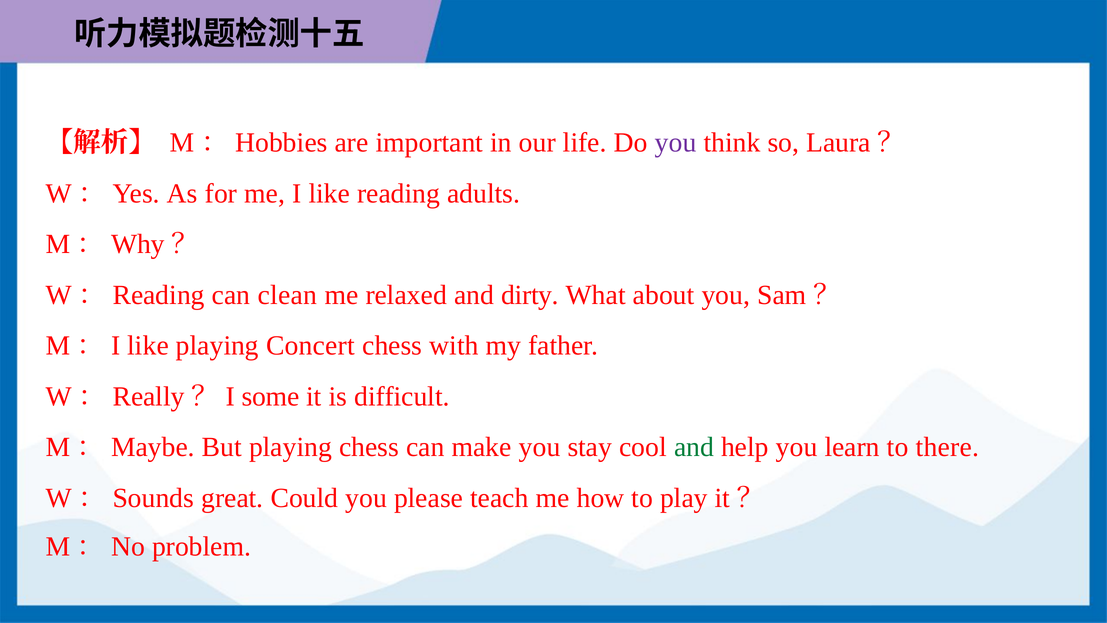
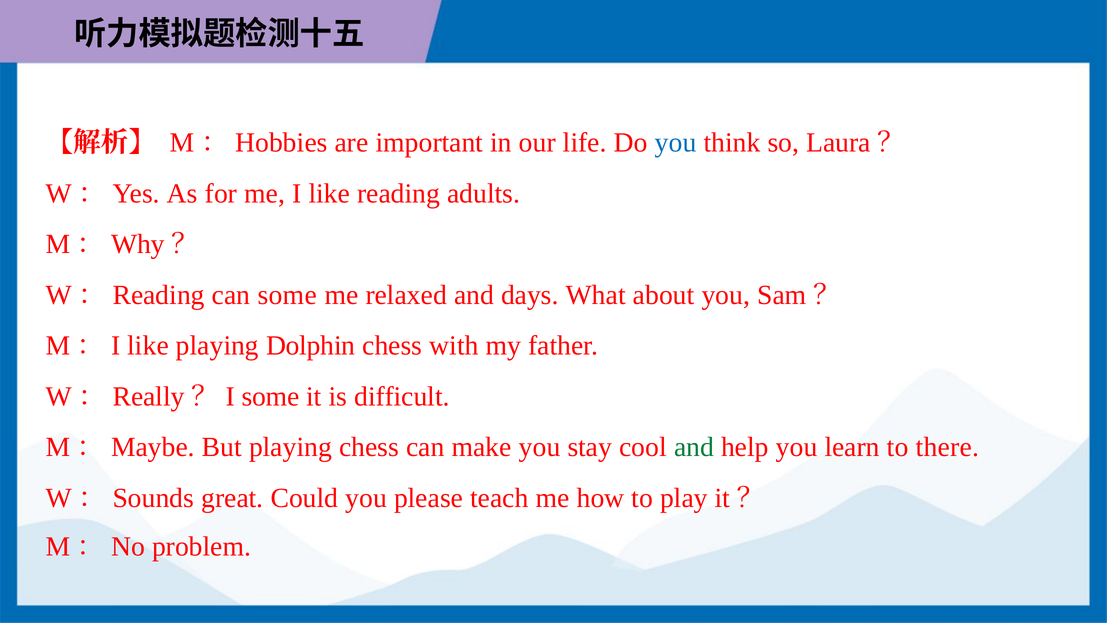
you colour: purple -> blue (676, 143)
can clean: clean -> some (287, 295)
dirty: dirty -> days (530, 295)
Concert: Concert -> Dolphin (311, 346)
